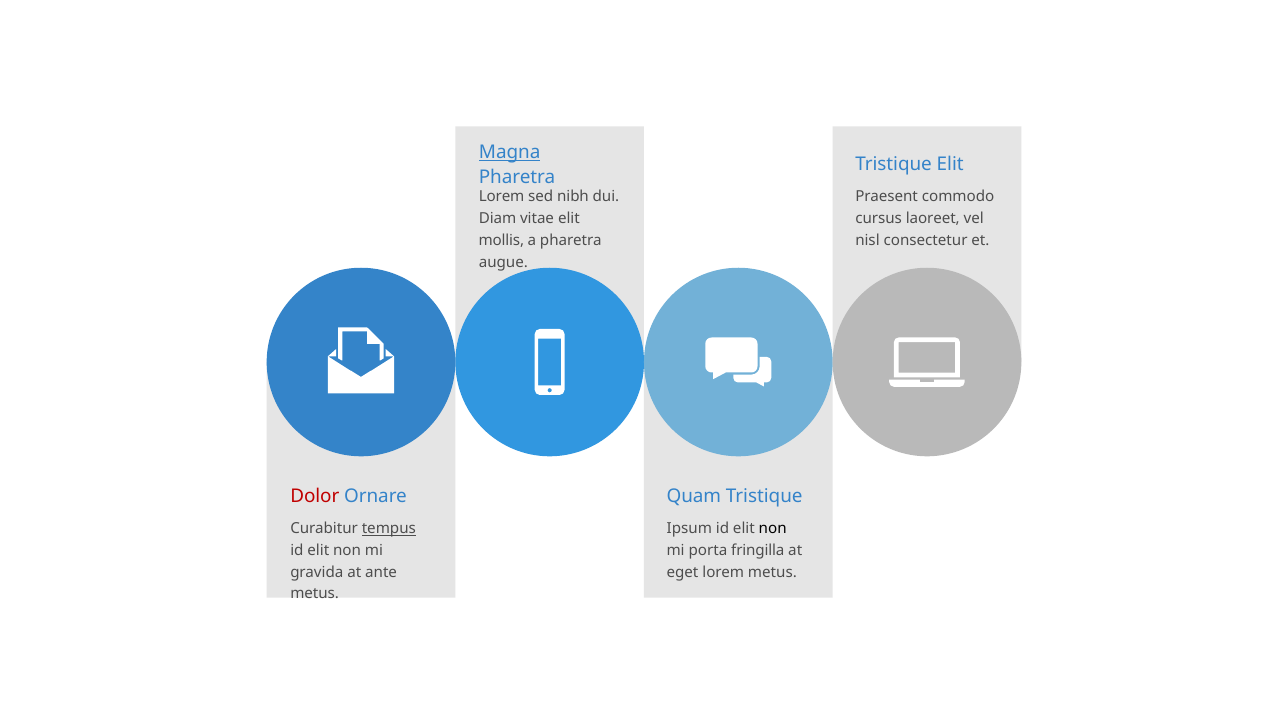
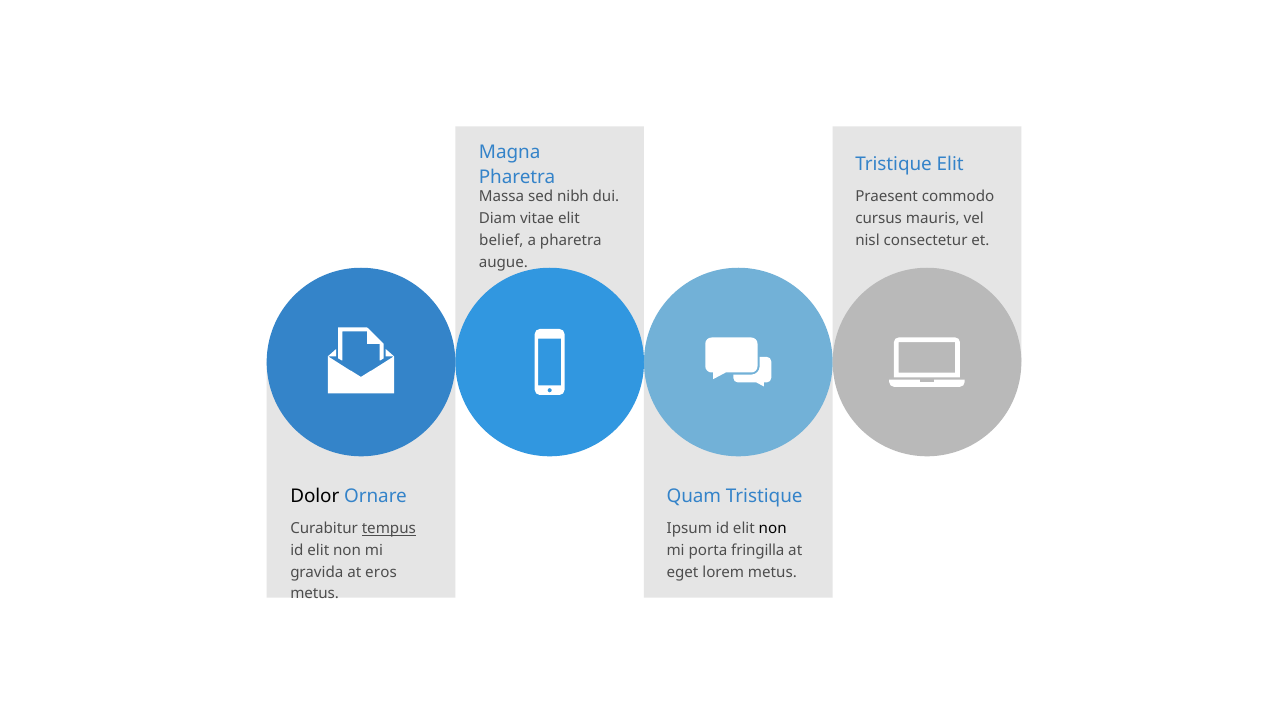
Magna underline: present -> none (510, 152)
Lorem: Lorem -> Massa (502, 197)
laoreet: laoreet -> mauris (933, 219)
mollis: mollis -> belief (501, 241)
Dolor colour: red -> black (315, 497)
ante: ante -> eros (381, 573)
